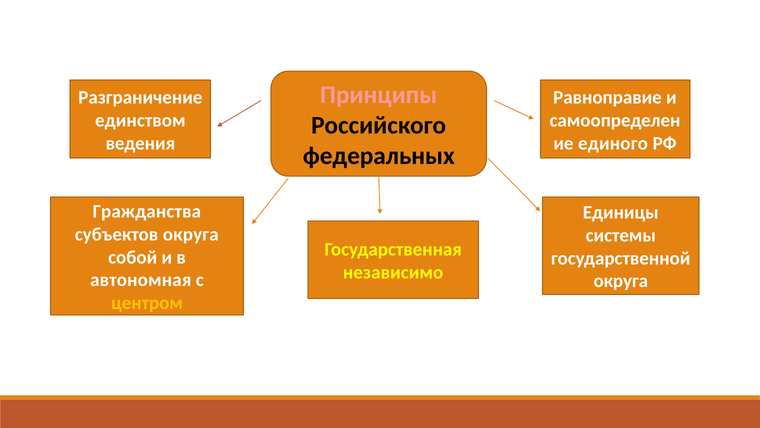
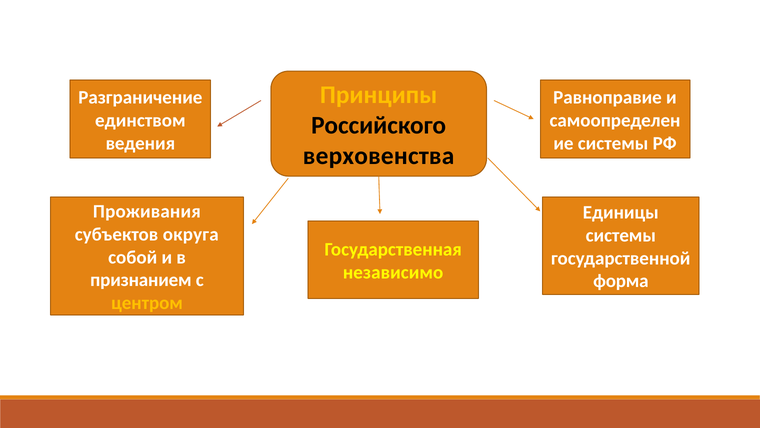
Принципы colour: pink -> yellow (379, 95)
единого: единого -> системы (613, 143)
федеральных: федеральных -> верховенства (379, 156)
Гражданства: Гражданства -> Проживания (147, 211)
автономная: автономная -> признанием (141, 280)
округа: округа -> форма (621, 281)
